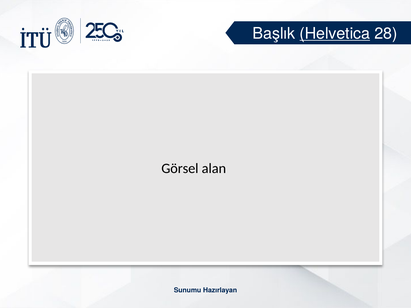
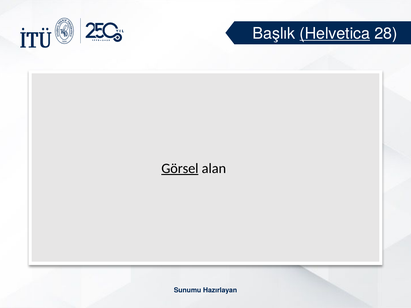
Görsel underline: none -> present (180, 169)
